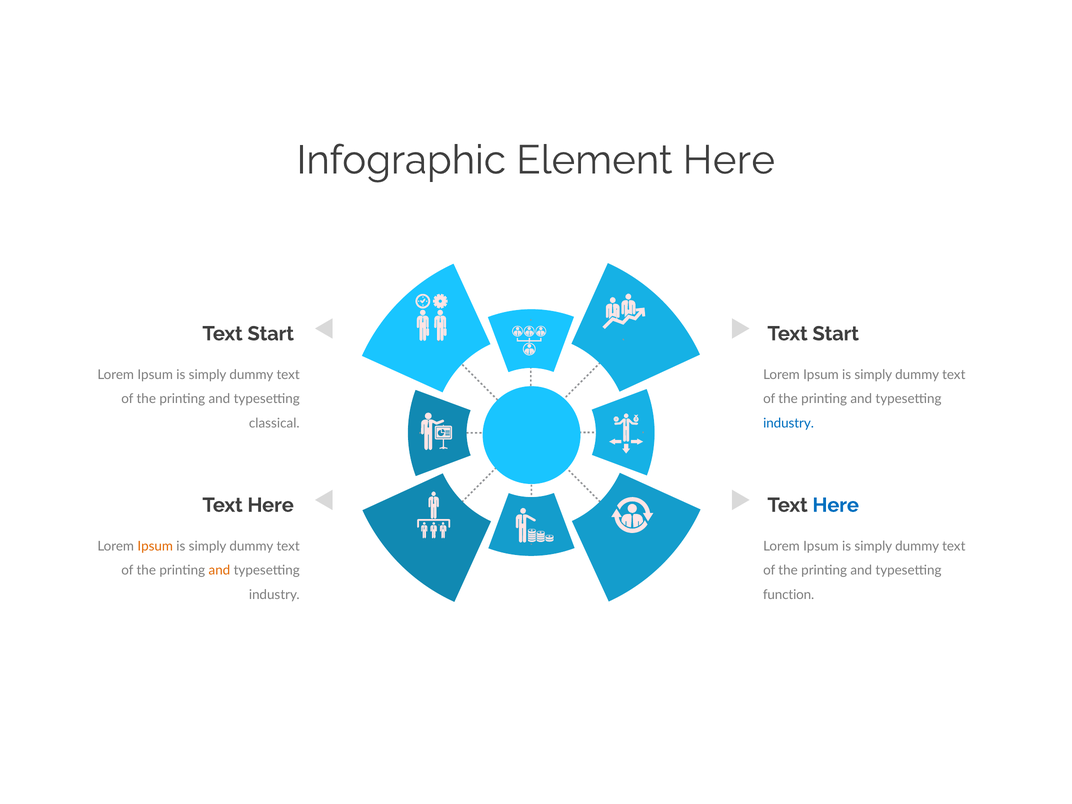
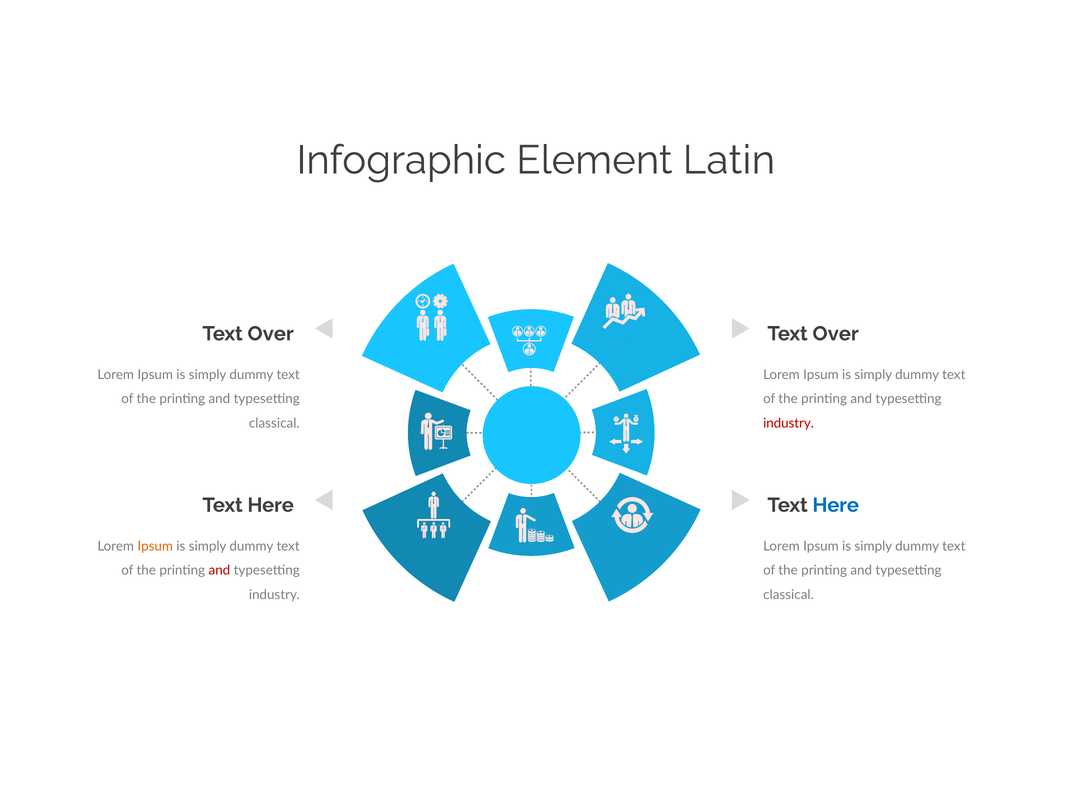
Element Here: Here -> Latin (729, 160)
Start: Start -> Over (271, 334)
Start: Start -> Over (836, 334)
industry colour: blue -> red (789, 423)
and colour: orange -> red (219, 570)
function: function -> classical (788, 595)
